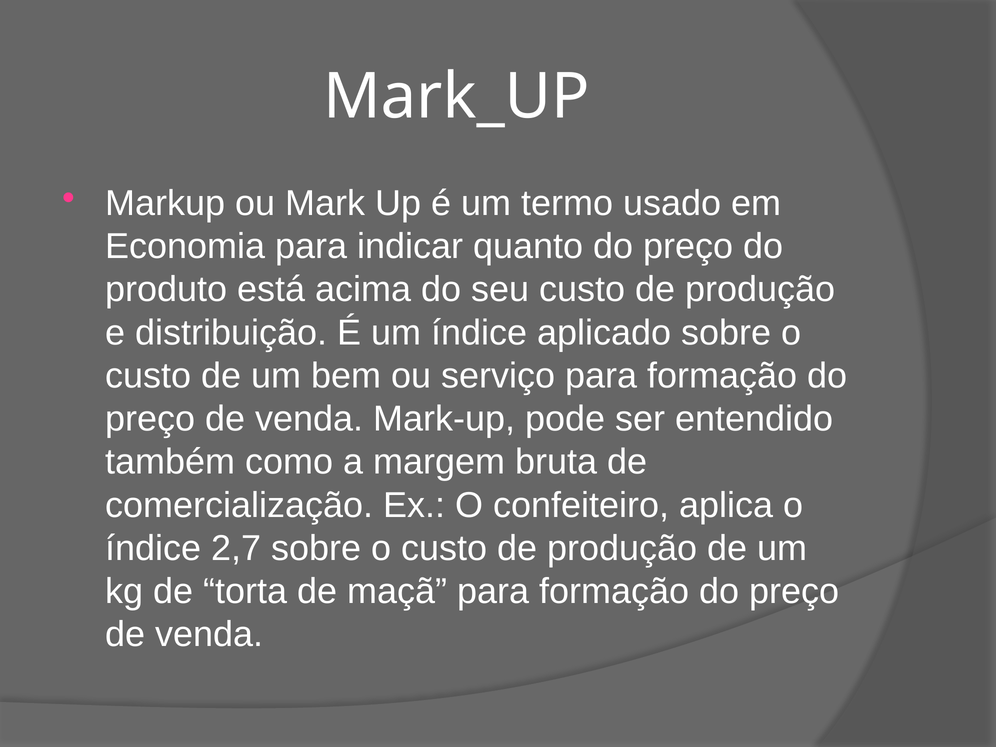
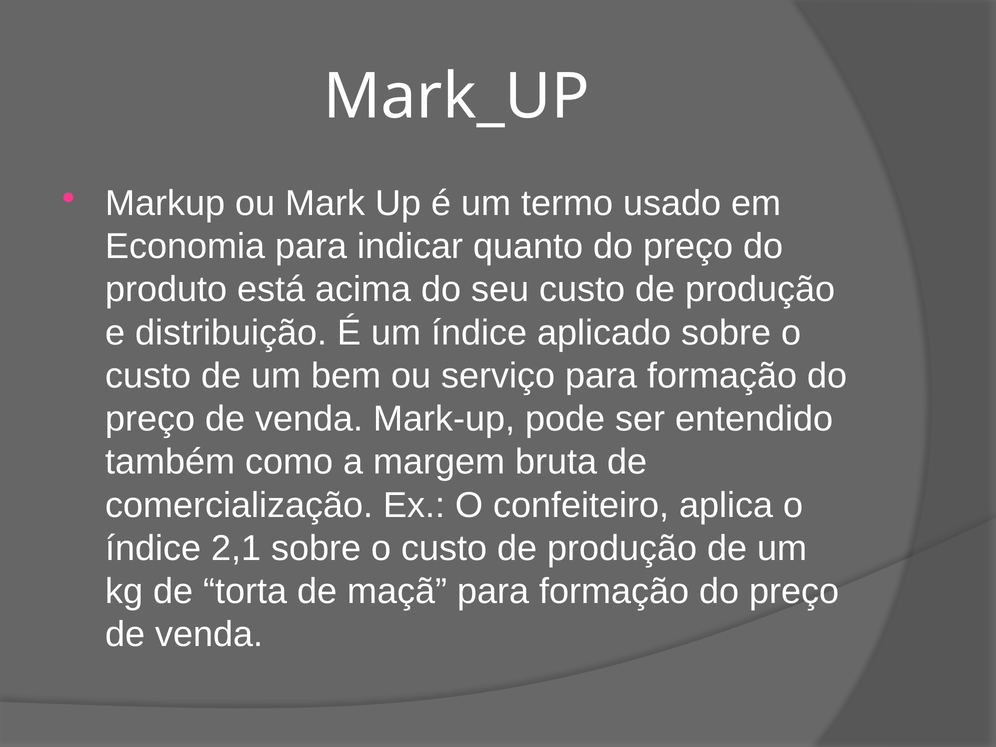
2,7: 2,7 -> 2,1 (236, 548)
